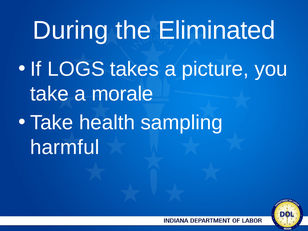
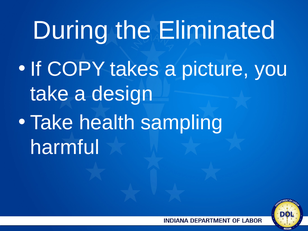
LOGS: LOGS -> COPY (76, 69)
morale: morale -> design (122, 94)
